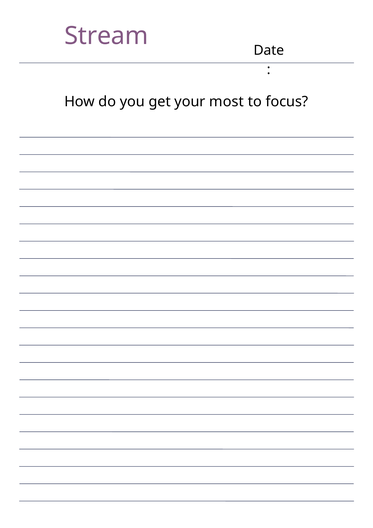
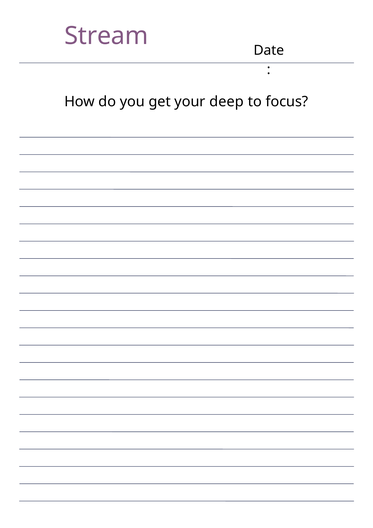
most: most -> deep (227, 101)
